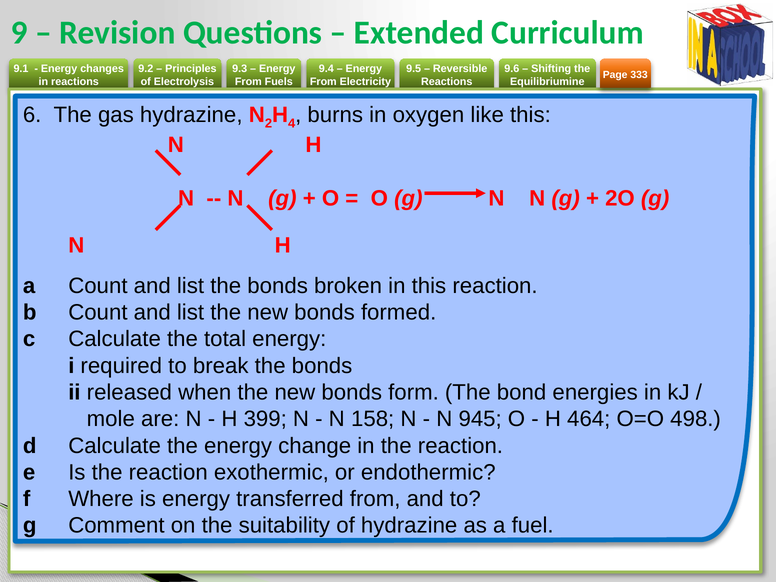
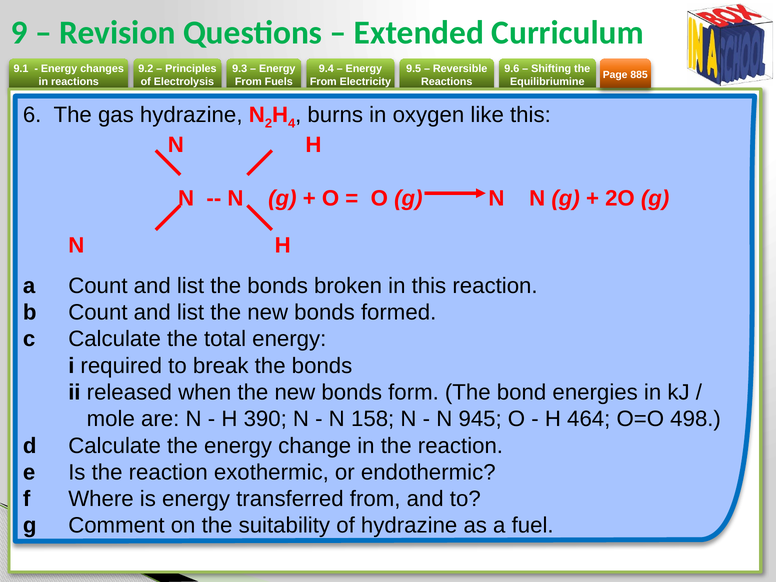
333: 333 -> 885 (639, 75)
399: 399 -> 390 (265, 419)
